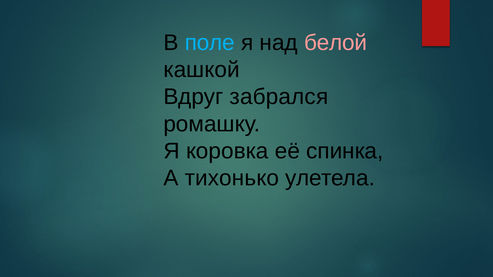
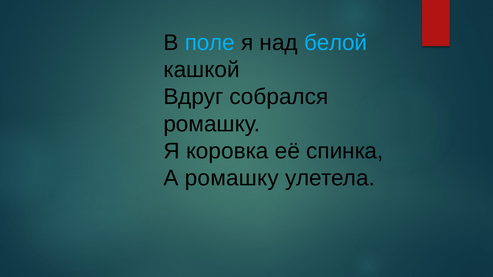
белой colour: pink -> light blue (336, 43)
забрался: забрался -> собрался (279, 97)
А тихонько: тихонько -> ромашку (232, 178)
